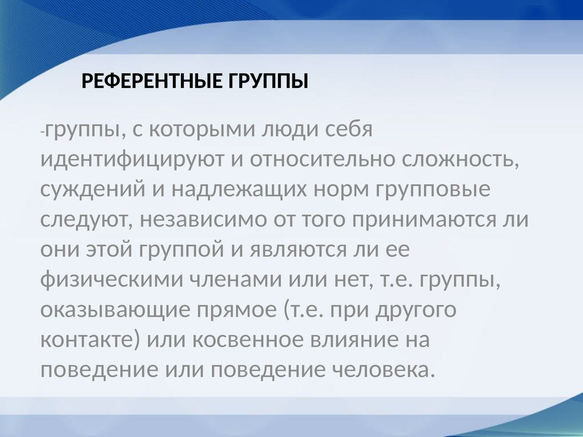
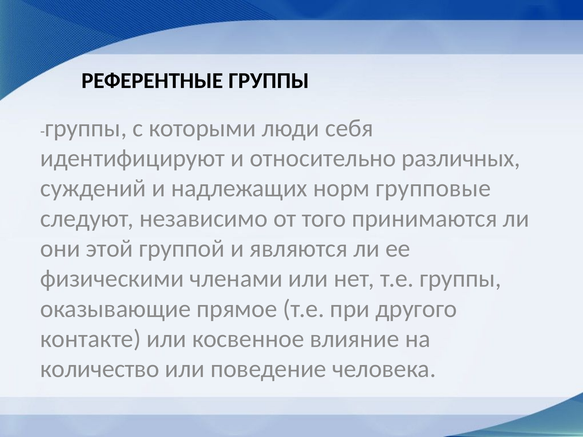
сложность: сложность -> различных (461, 158)
поведение: поведение -> количество (100, 369)
